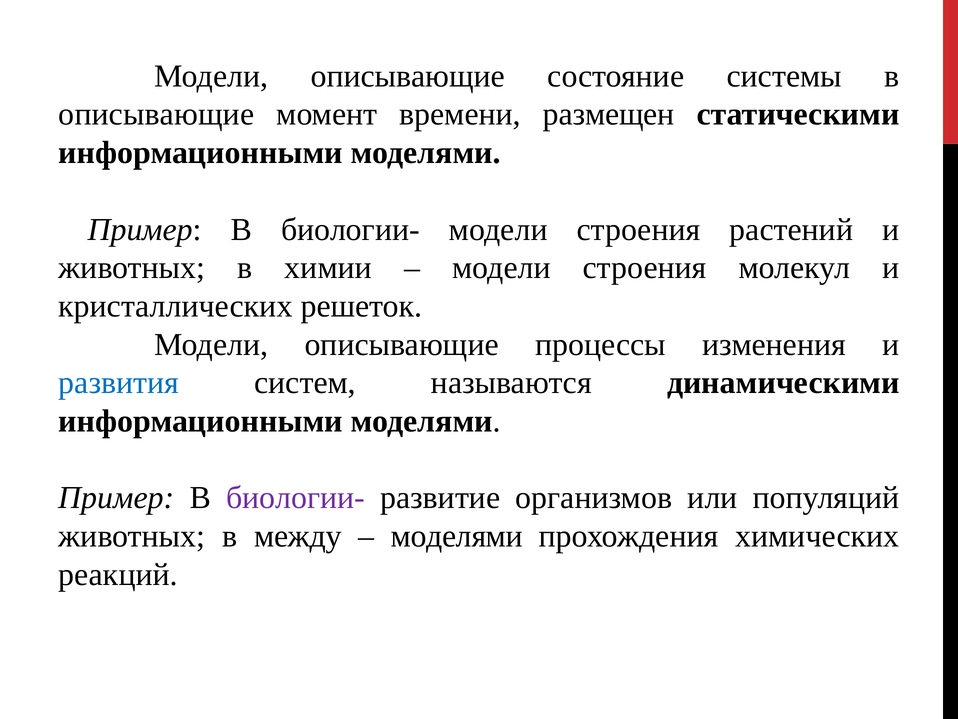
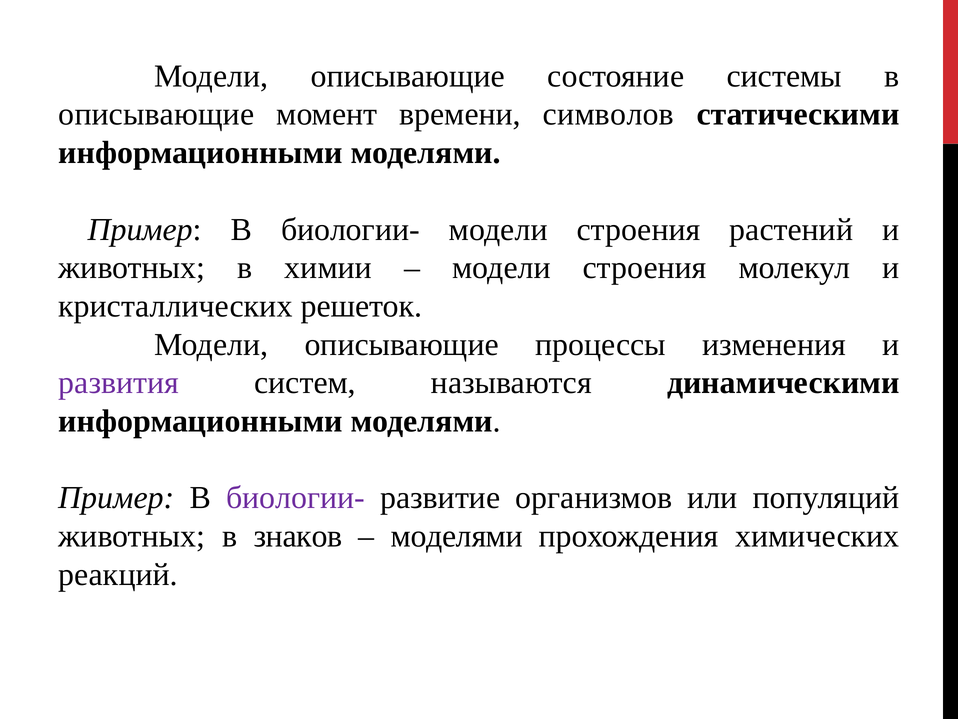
размещен: размещен -> символов (608, 114)
развития colour: blue -> purple (119, 383)
между: между -> знаков (298, 536)
